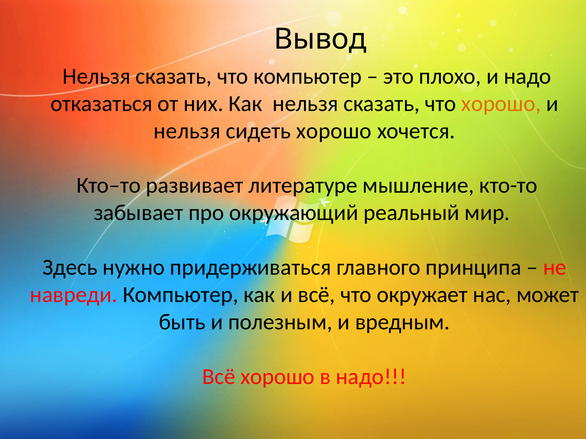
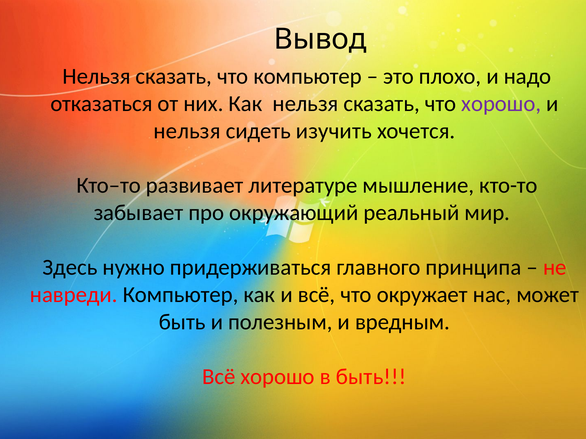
хорошо colour: orange -> purple (501, 104)
сидеть хорошо: хорошо -> изучить (334, 131)
в надо: надо -> быть (371, 377)
